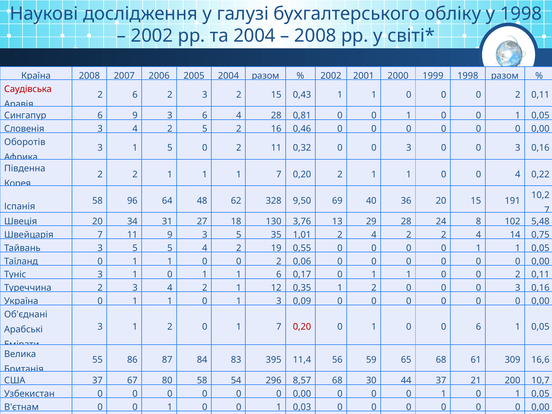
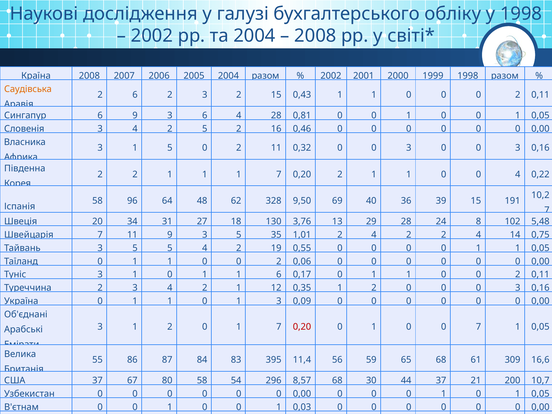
Саудівська colour: red -> orange (28, 89)
Оборотів: Оборотів -> Власника (25, 142)
36 20: 20 -> 39 (441, 201)
0 6: 6 -> 7 (479, 327)
